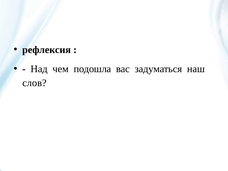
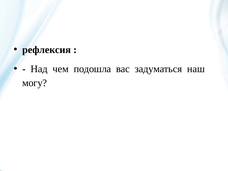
слов: слов -> могу (35, 83)
